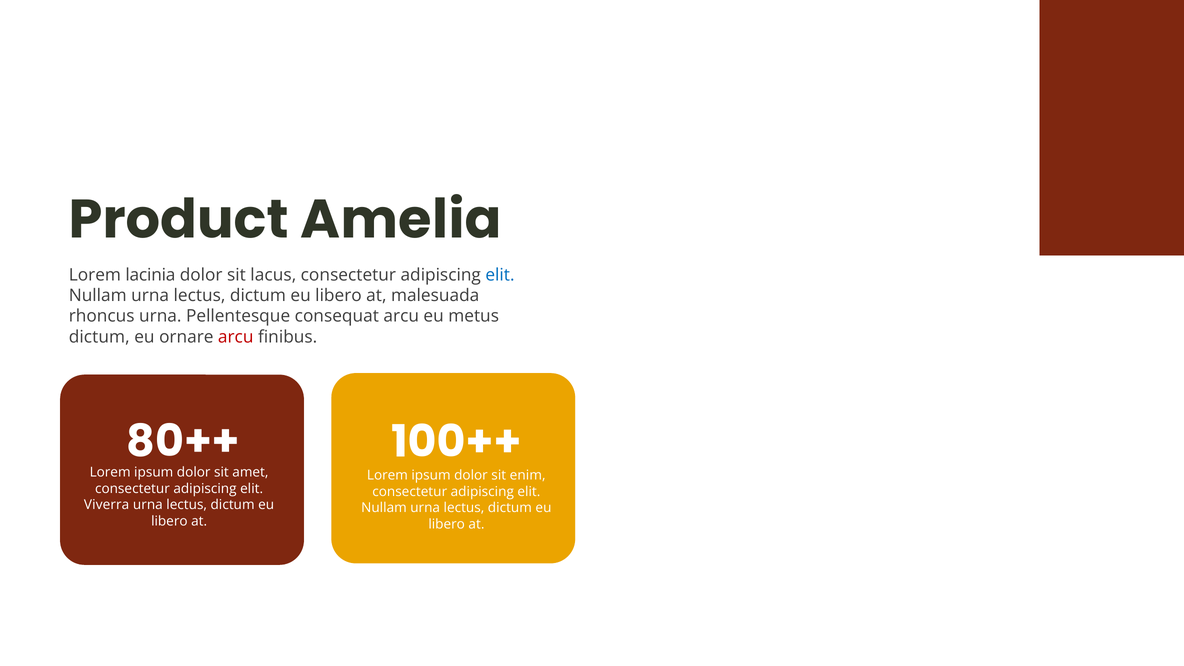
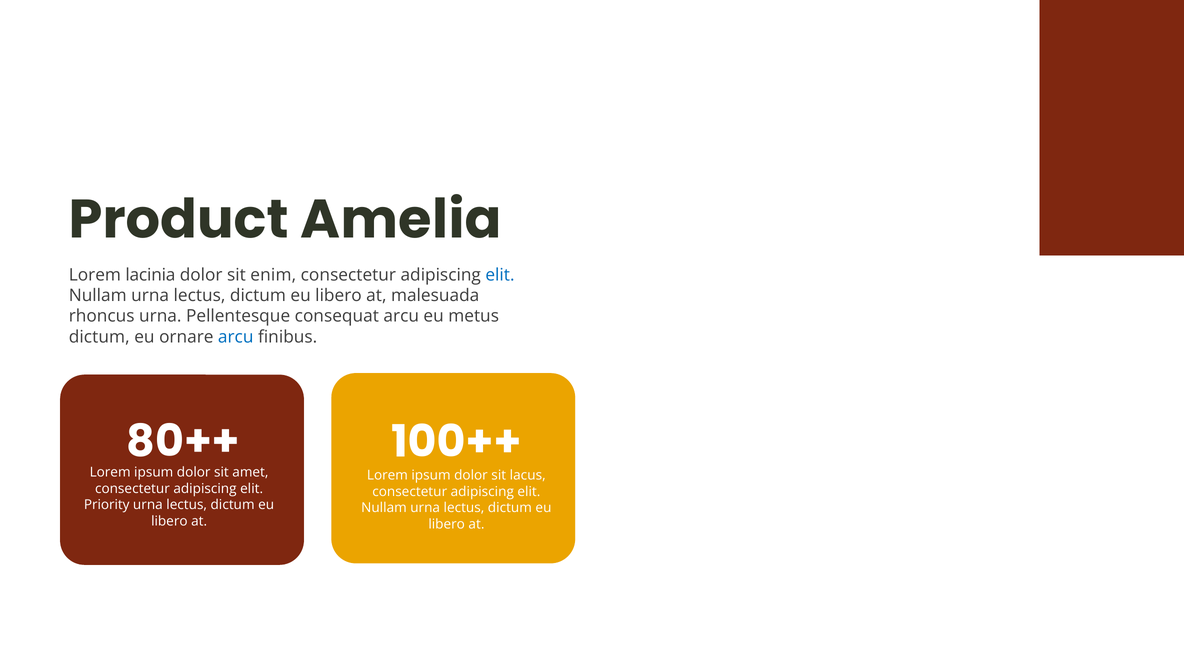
lacus: lacus -> enim (273, 275)
arcu colour: red -> blue (236, 337)
enim: enim -> lacus (528, 475)
Viverra: Viverra -> Priority (107, 505)
